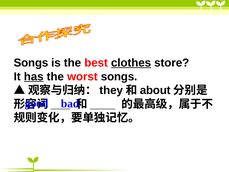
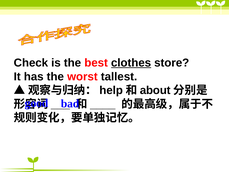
Songs: Songs -> Check (31, 63)
has underline: present -> none (34, 76)
worst songs: songs -> tallest (119, 76)
they: they -> help (111, 90)
